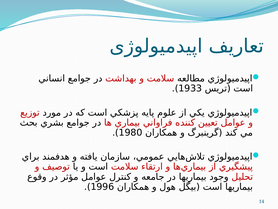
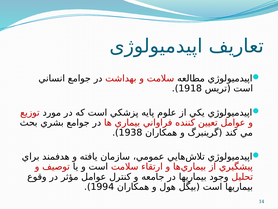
1933: 1933 -> 1918 (190, 88)
1980: 1980 -> 1938 (131, 132)
1996: 1996 -> 1994 (102, 186)
